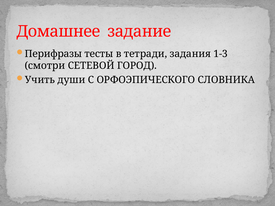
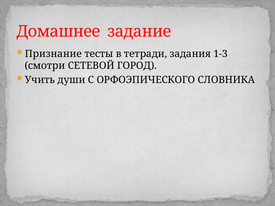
Перифразы: Перифразы -> Признание (53, 54)
